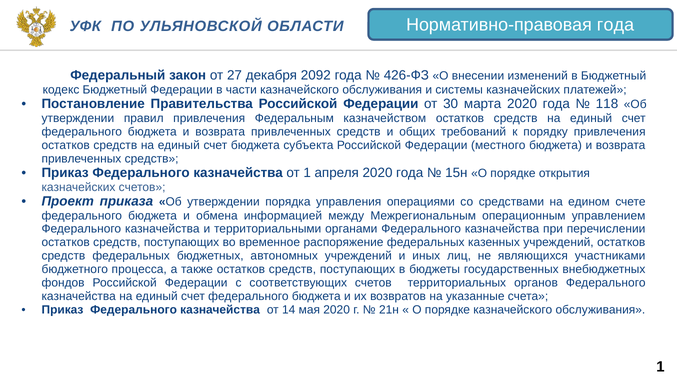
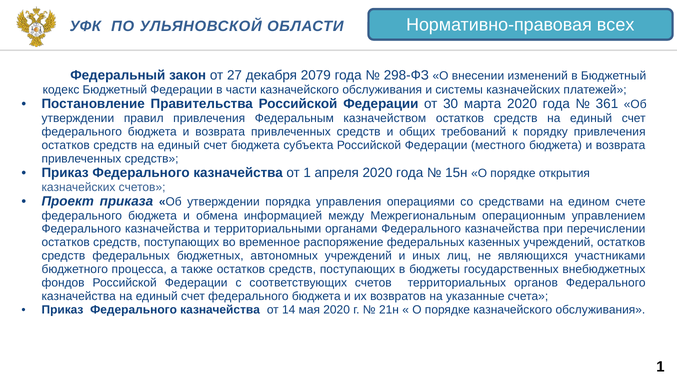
Нормативно-правовая года: года -> всех (616, 25)
2092: 2092 -> 2079 (316, 75)
426-ФЗ: 426-ФЗ -> 298-ФЗ (406, 75)
118: 118 -> 361 (607, 104)
